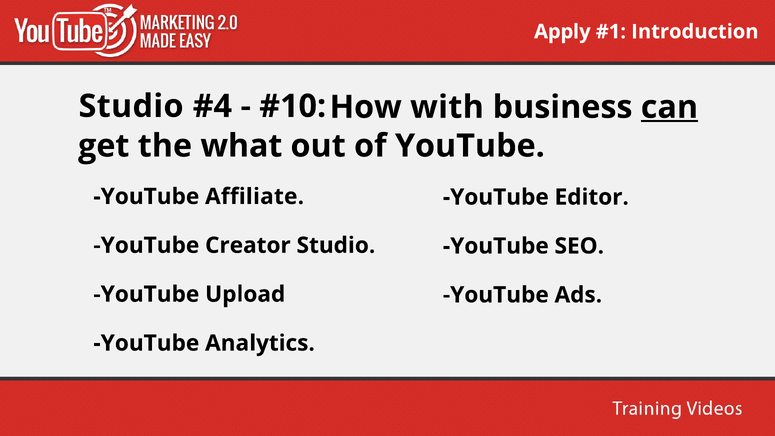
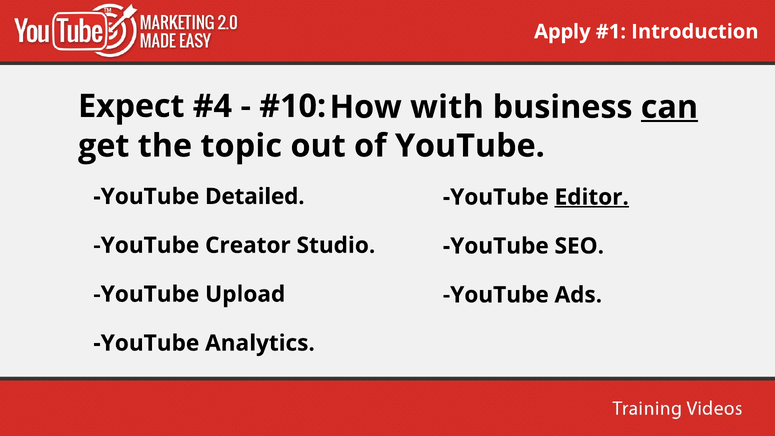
Studio: Studio -> Expect (131, 106)
what: what -> topic (241, 146)
Affiliate: Affiliate -> Detailed (255, 197)
Editor underline: none -> present (592, 197)
